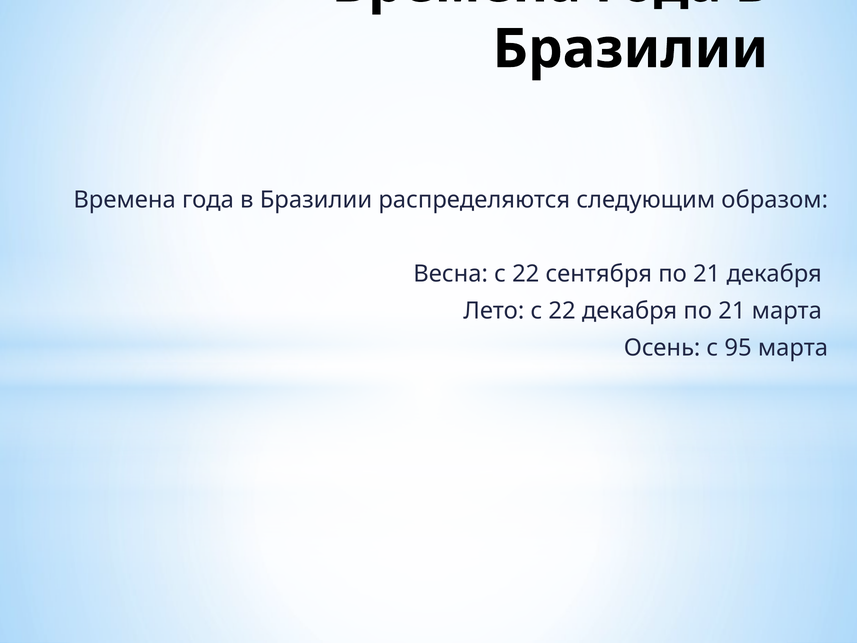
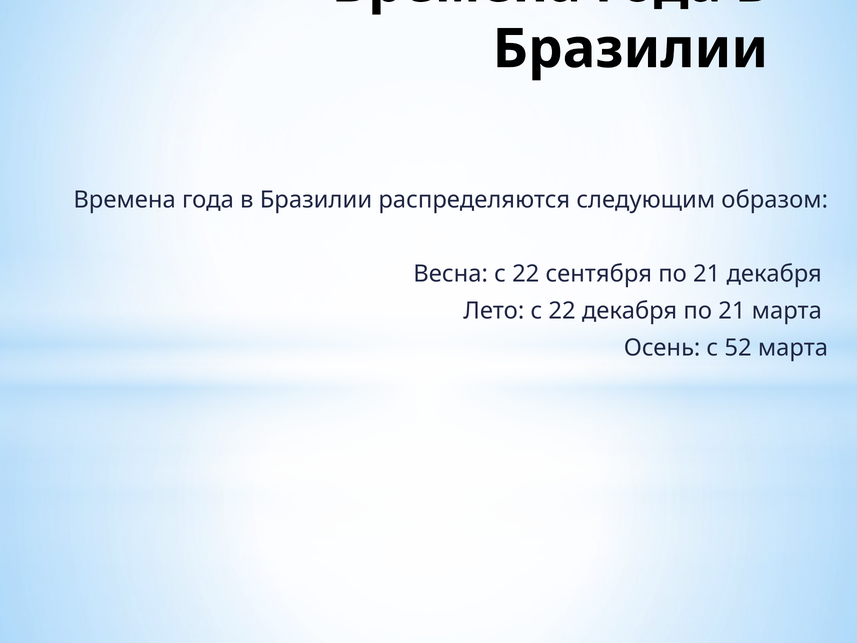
95: 95 -> 52 (738, 348)
